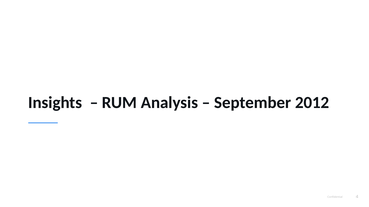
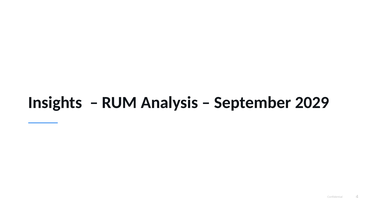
2012: 2012 -> 2029 (312, 103)
